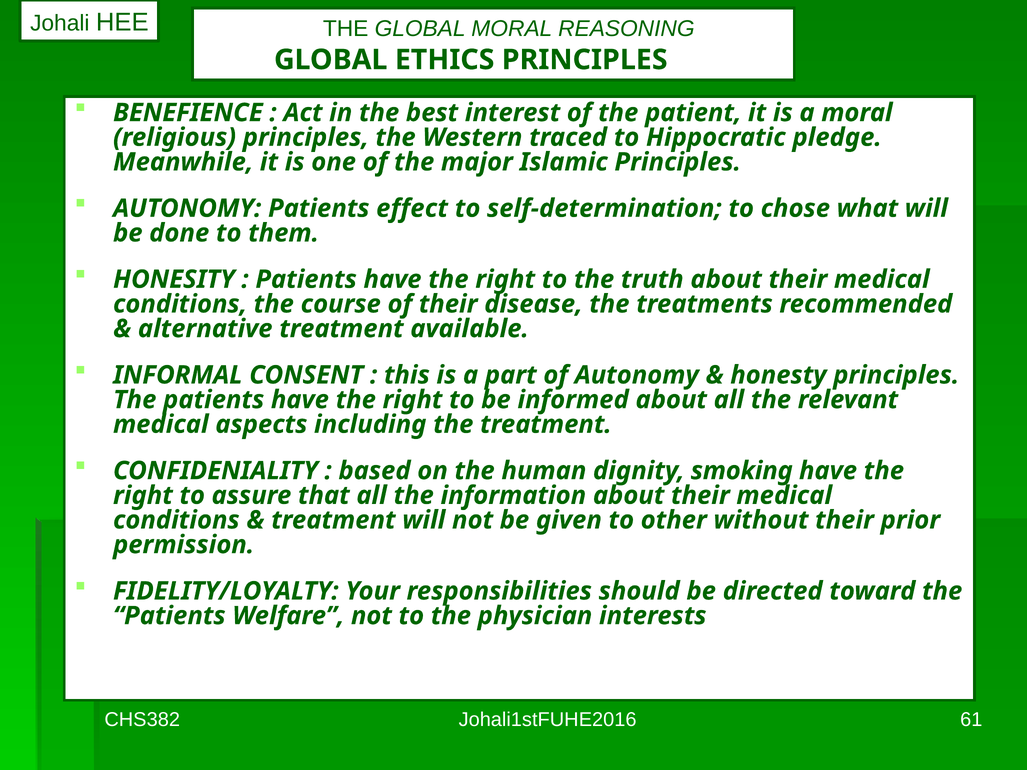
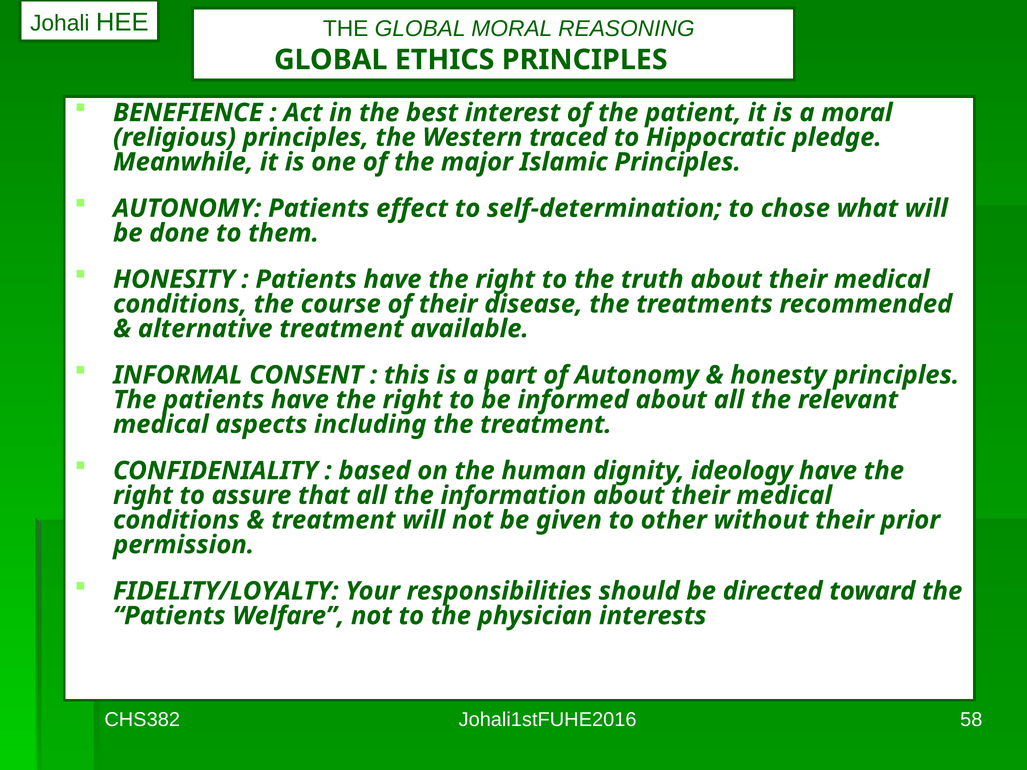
smoking: smoking -> ideology (742, 471)
61: 61 -> 58 (971, 720)
